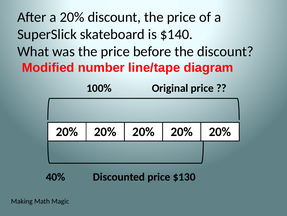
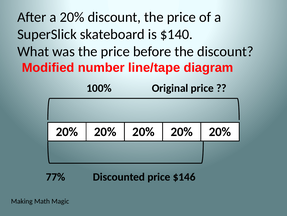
40%: 40% -> 77% (56, 176)
$130: $130 -> $146 (184, 176)
